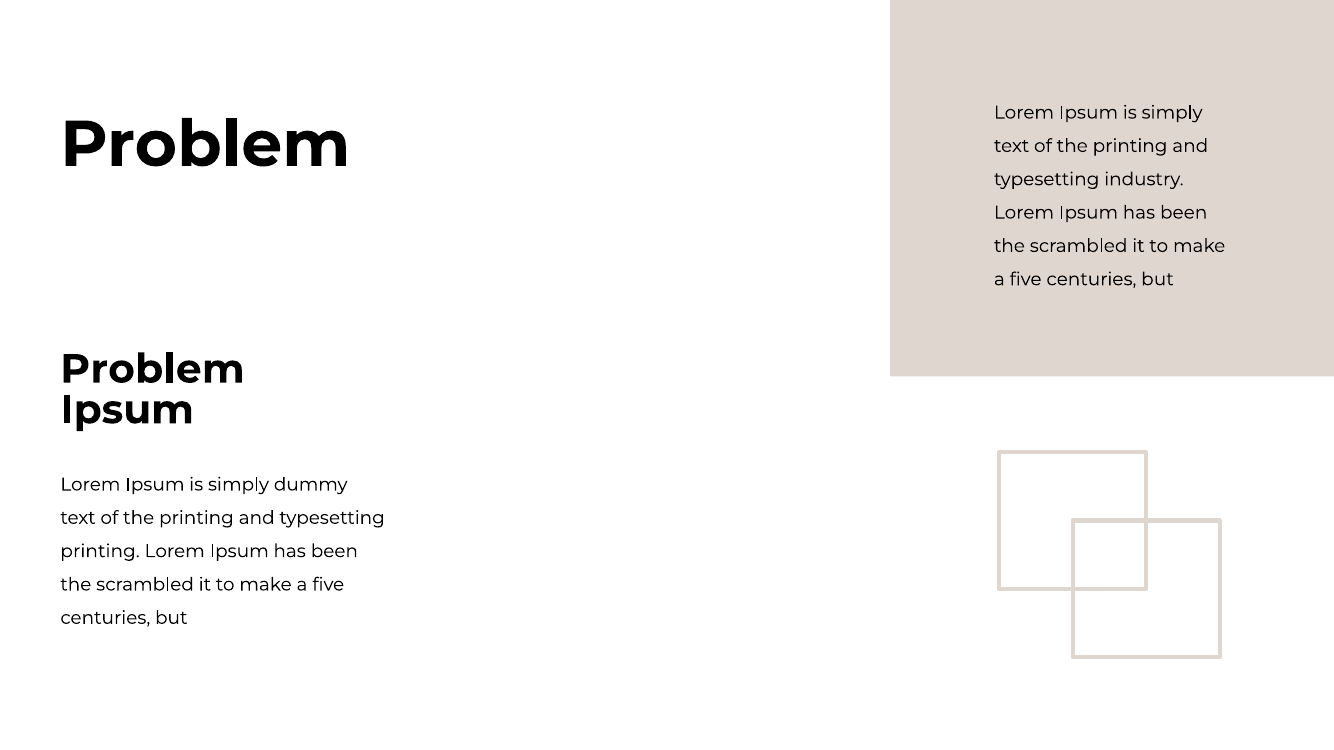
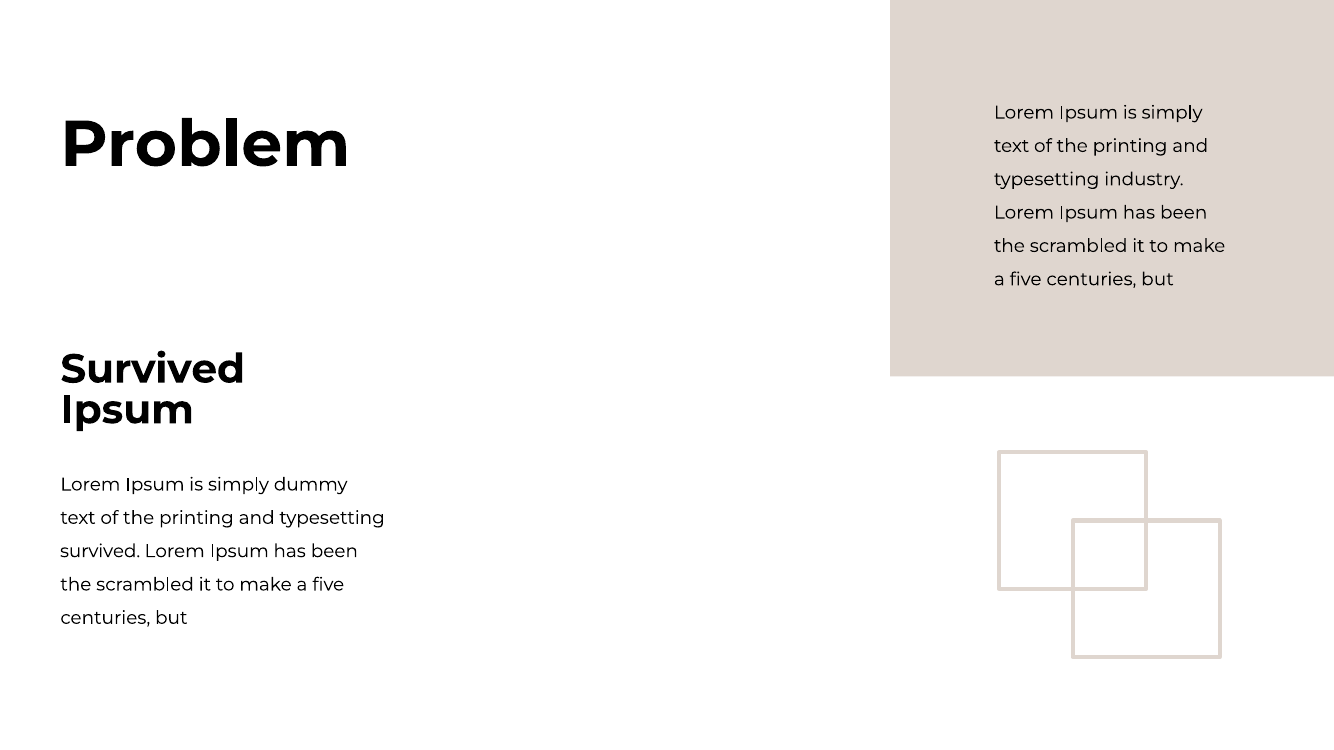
Problem: Problem -> Survived (153, 369)
printing: printing -> survived (100, 551)
